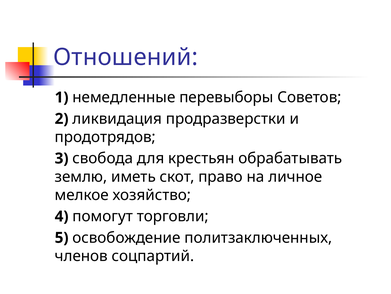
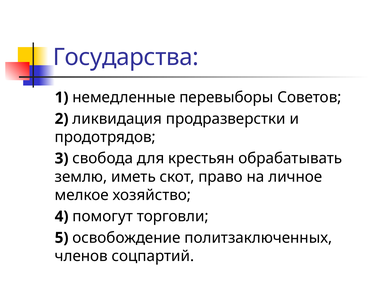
Отношений: Отношений -> Государства (126, 57)
